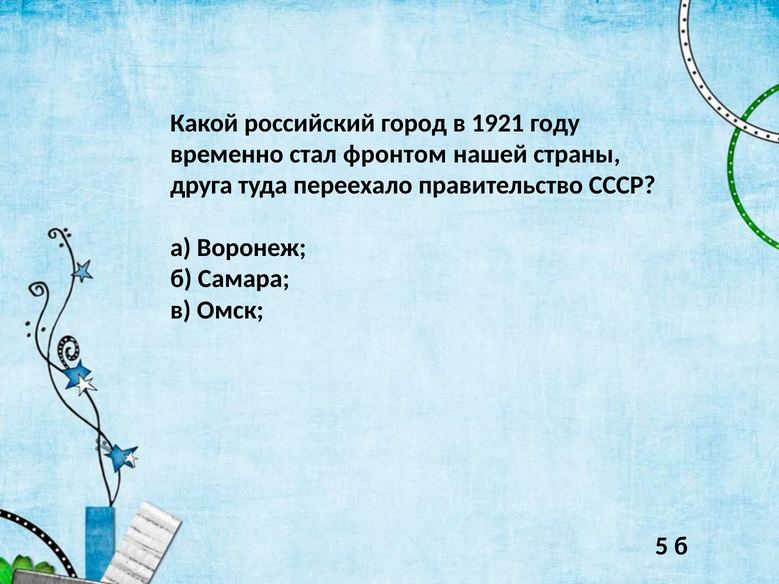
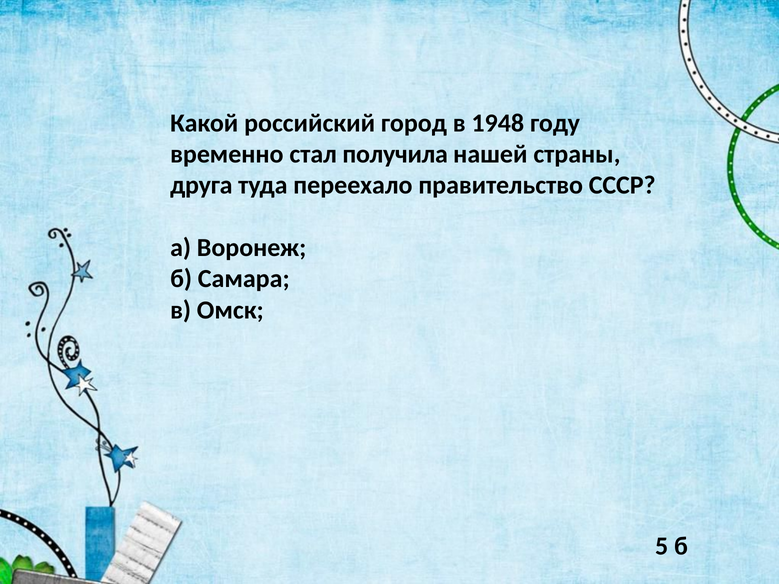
1921: 1921 -> 1948 (498, 123)
фронтом: фронтом -> получила (395, 154)
